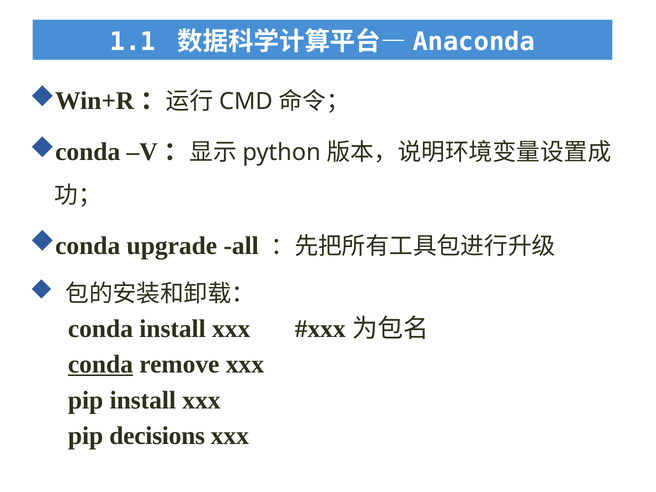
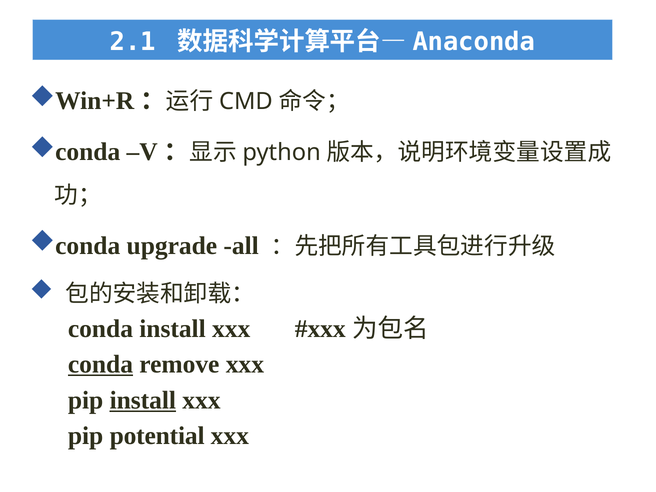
1.1: 1.1 -> 2.1 (133, 42)
install underline: none -> present (143, 400)
decisions: decisions -> potential (157, 436)
